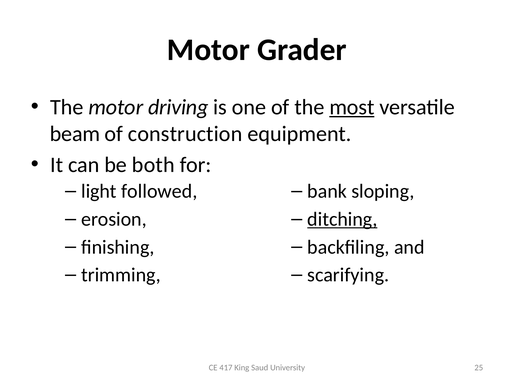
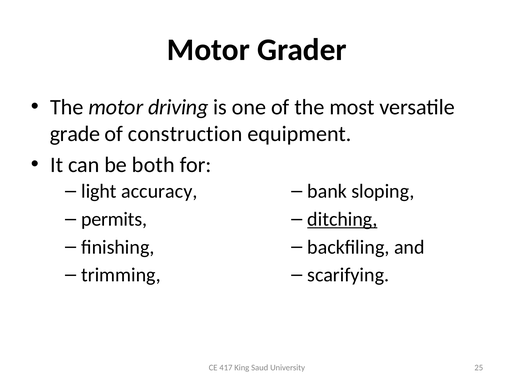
most underline: present -> none (352, 107)
beam: beam -> grade (75, 134)
followed: followed -> accuracy (159, 192)
erosion: erosion -> permits (114, 219)
